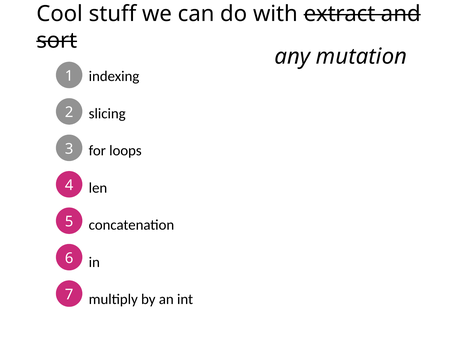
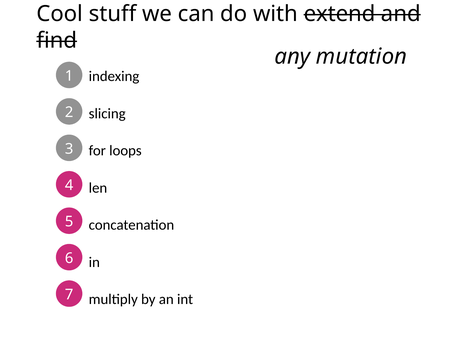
extract: extract -> extend (340, 14)
sort: sort -> find (57, 41)
